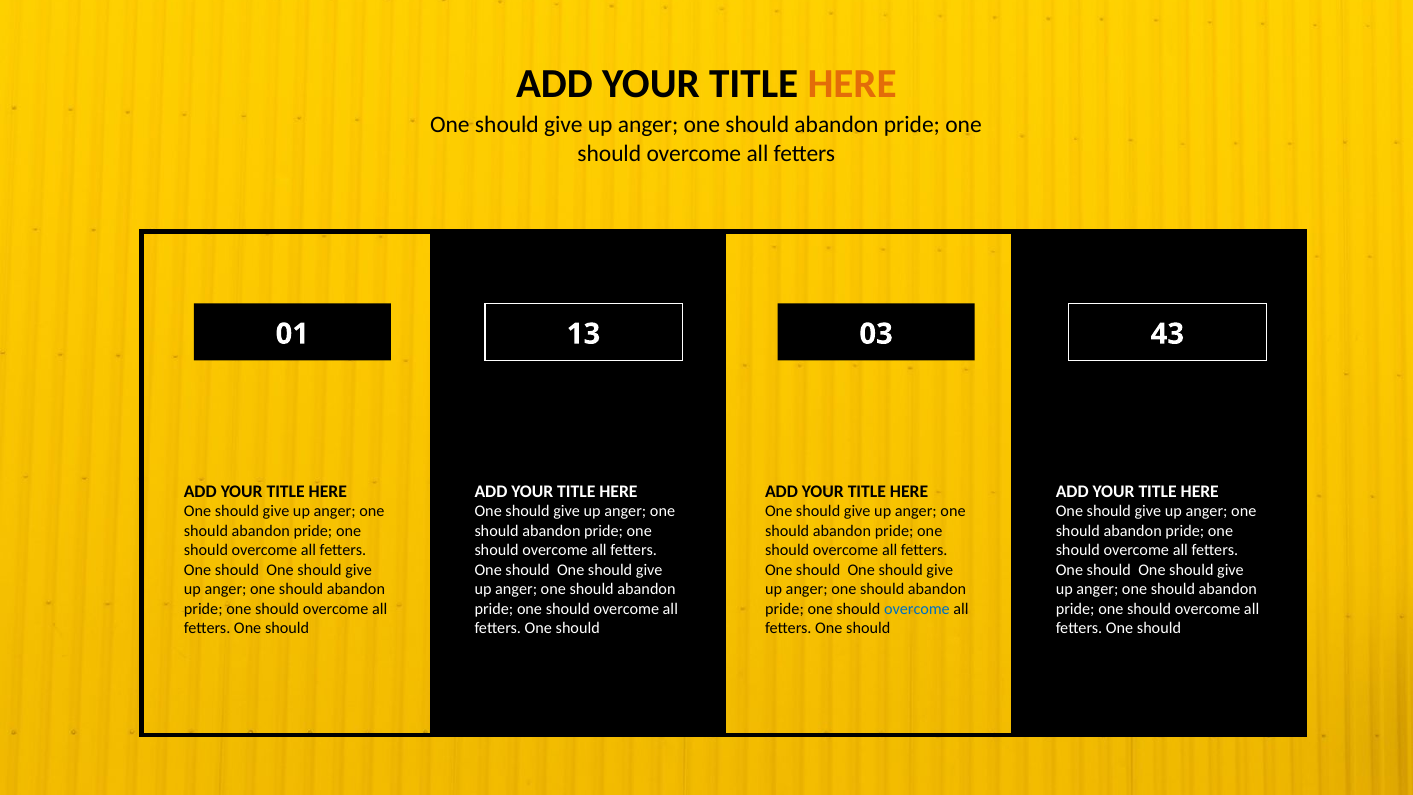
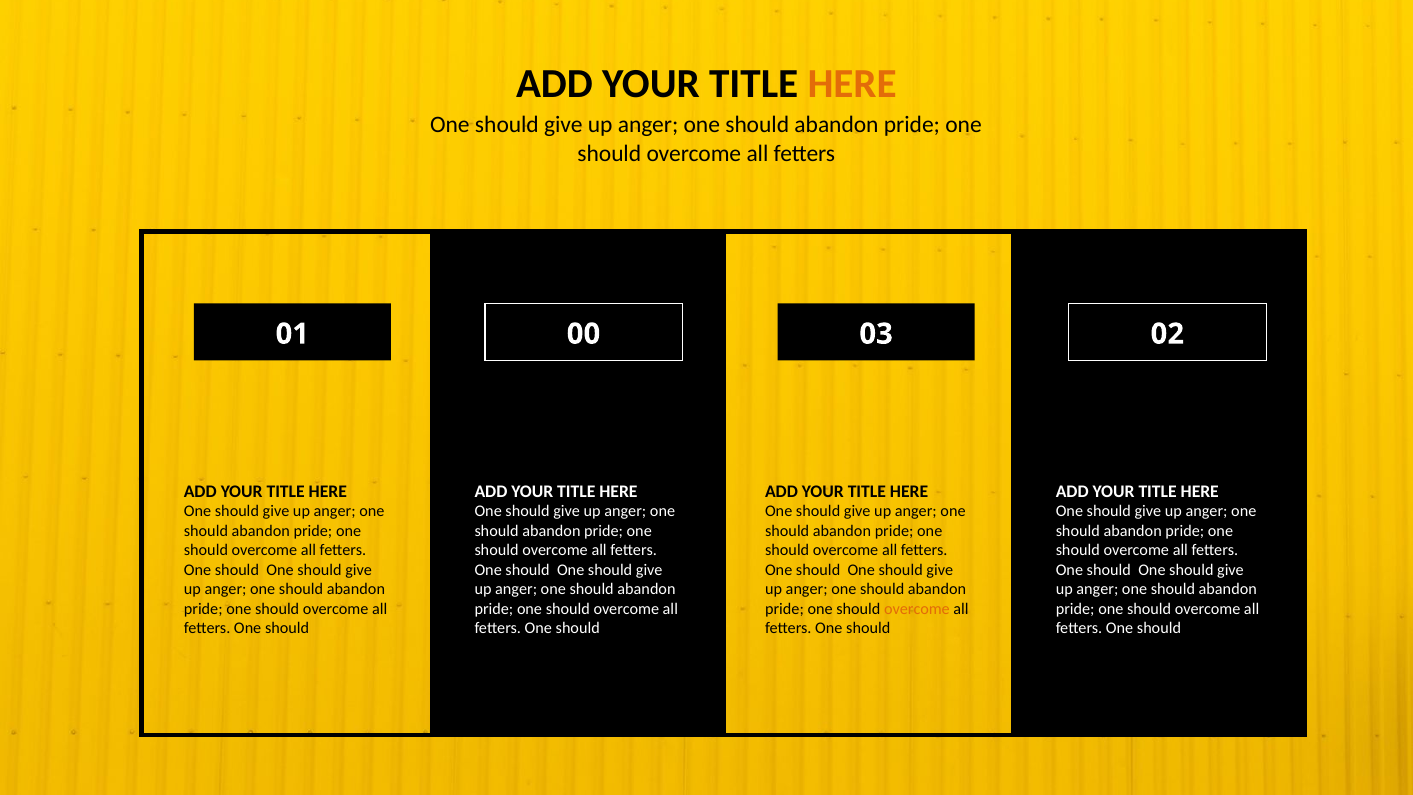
13: 13 -> 00 (584, 334)
43: 43 -> 02 (1167, 334)
overcome colour: blue -> orange (917, 609)
